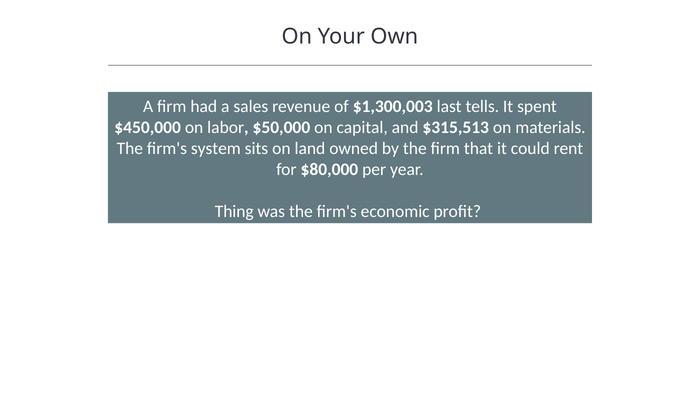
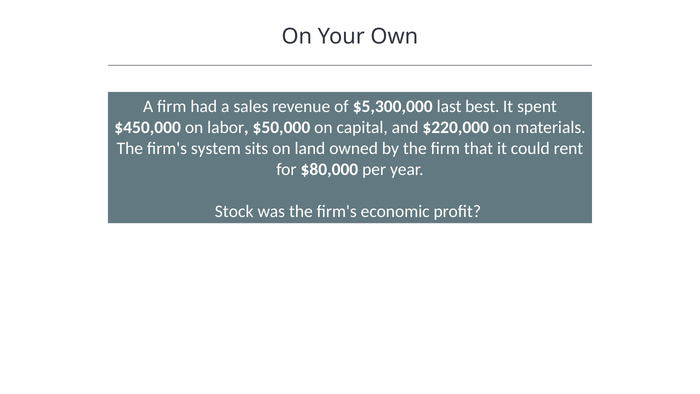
$1,300,003: $1,300,003 -> $5,300,000 (393, 106)
tells: tells -> best (482, 106)
$315,513: $315,513 -> $220,000 (456, 127)
Thing: Thing -> Stock (234, 211)
